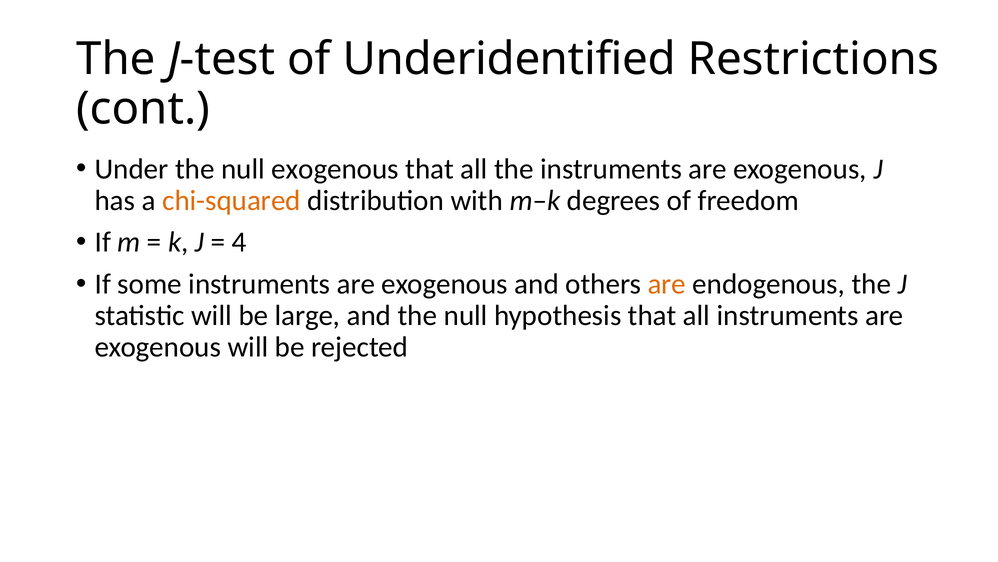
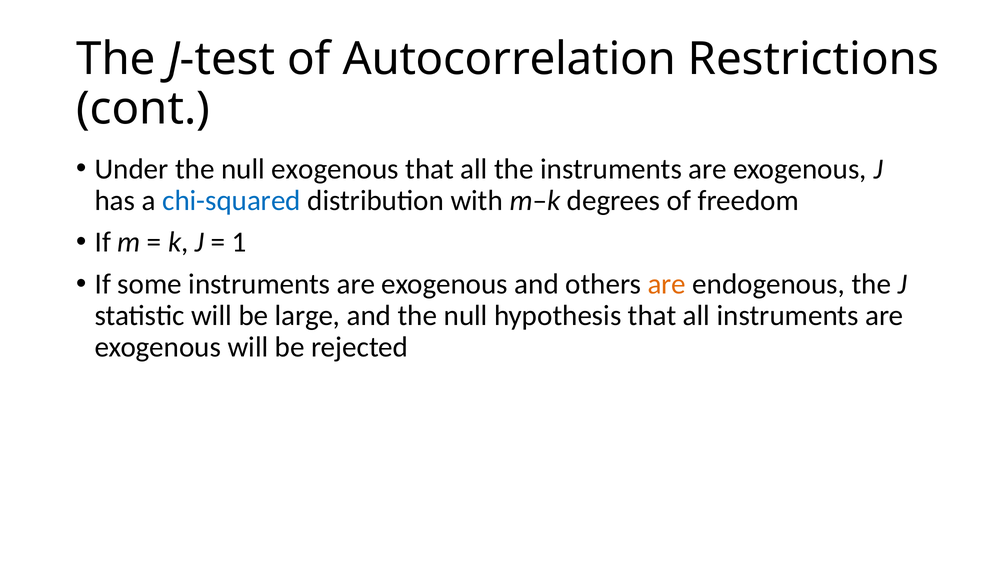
Underidentified: Underidentified -> Autocorrelation (509, 59)
chi-squared colour: orange -> blue (232, 200)
4: 4 -> 1 (239, 242)
